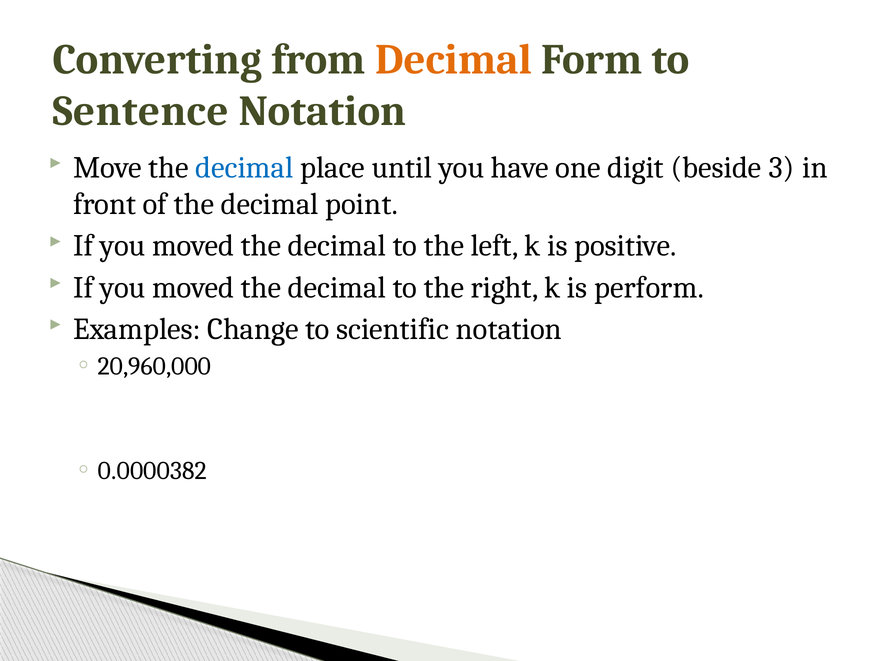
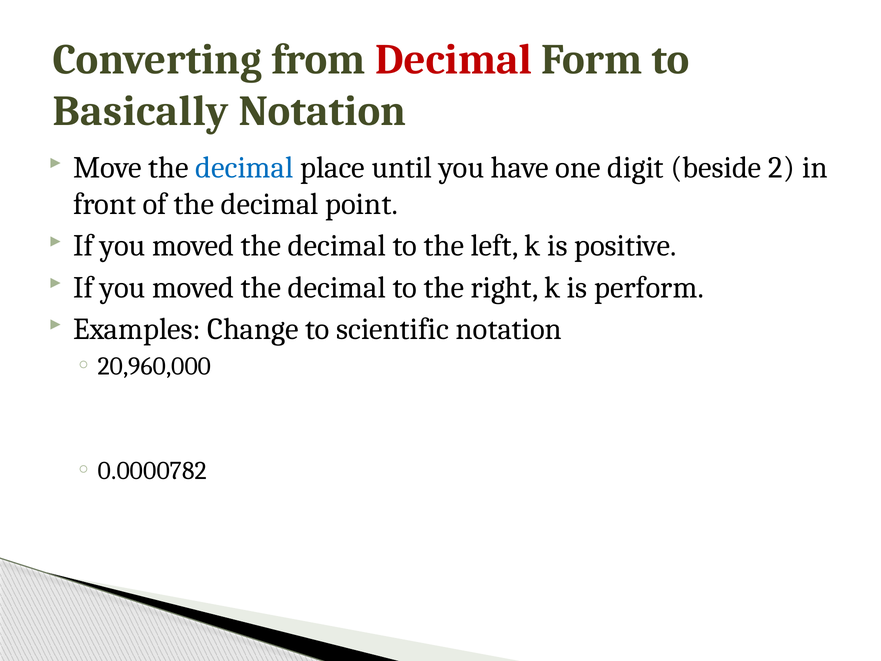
Decimal colour: orange -> red (454, 59)
Sentence: Sentence -> Basically (141, 111)
3: 3 -> 2 (782, 168)
0.0000382: 0.0000382 -> 0.0000782 (152, 471)
